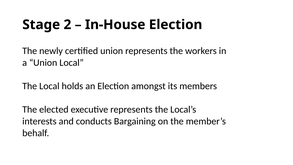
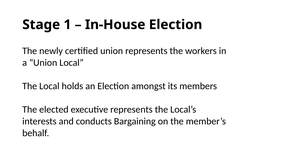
2: 2 -> 1 (67, 25)
